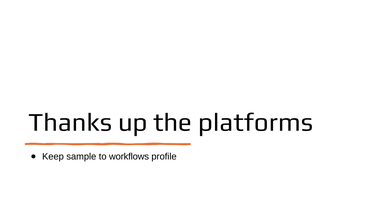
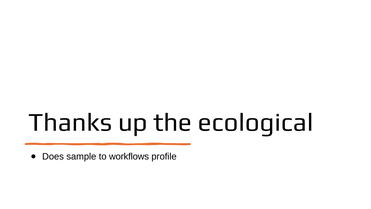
platforms: platforms -> ecological (256, 122)
Keep: Keep -> Does (53, 156)
